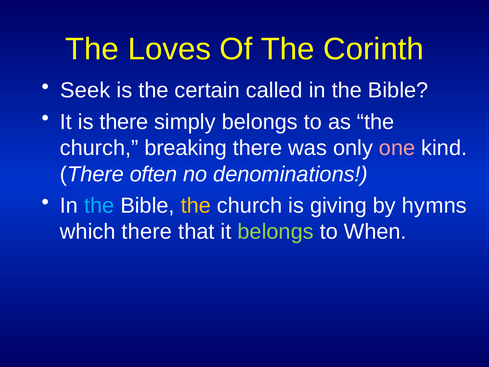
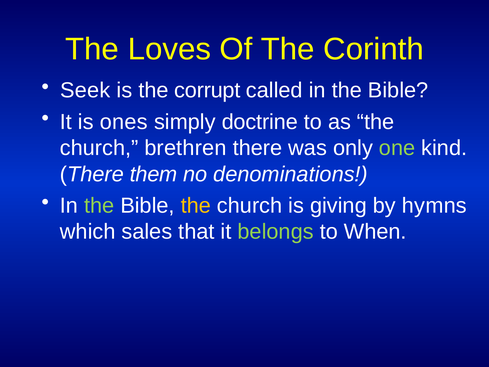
certain: certain -> corrupt (207, 90)
is there: there -> ones (124, 122)
simply belongs: belongs -> doctrine (260, 122)
breaking: breaking -> brethren (185, 148)
one colour: pink -> light green (397, 148)
often: often -> them (154, 174)
the colour: light blue -> light green (99, 206)
which there: there -> sales (147, 232)
